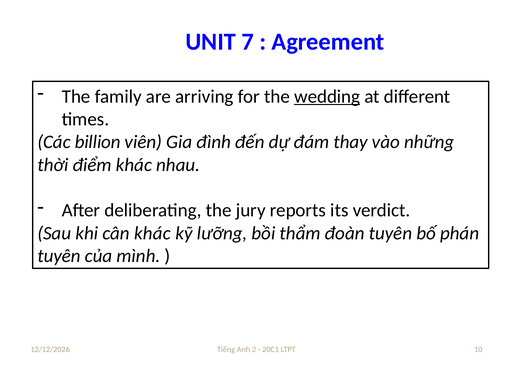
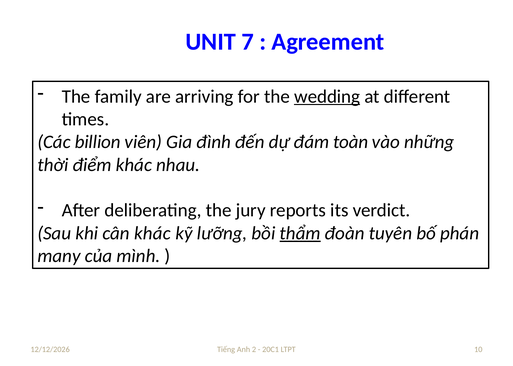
thay: thay -> toàn (351, 142)
thẩm underline: none -> present (300, 233)
tuyên: tuyên -> many (59, 256)
